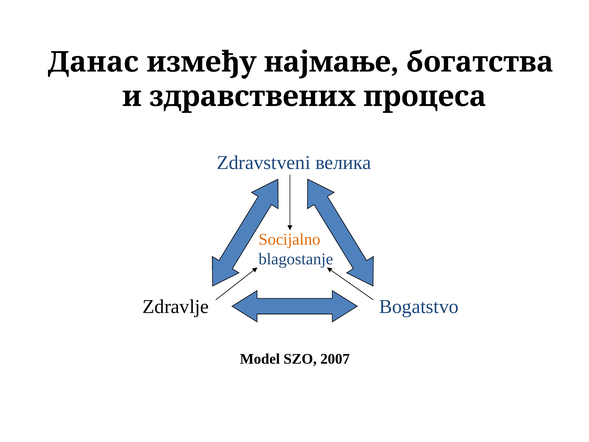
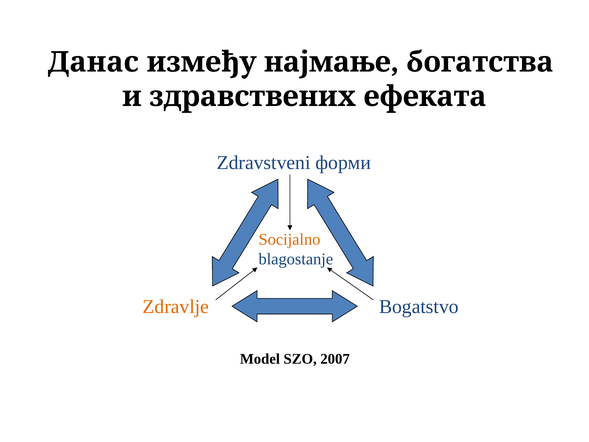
процеса: процеса -> ефеката (425, 96)
велика: велика -> форми (343, 163)
Zdravlje colour: black -> orange (176, 306)
